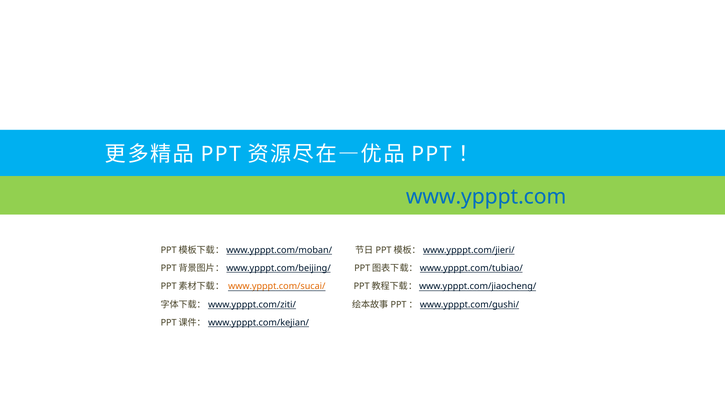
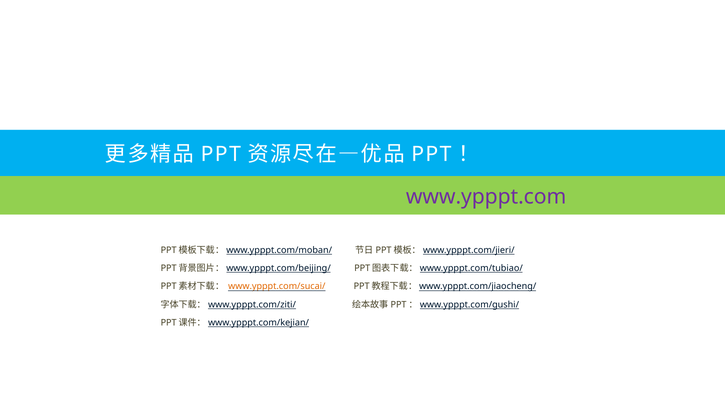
www.ypppt.com colour: blue -> purple (486, 196)
